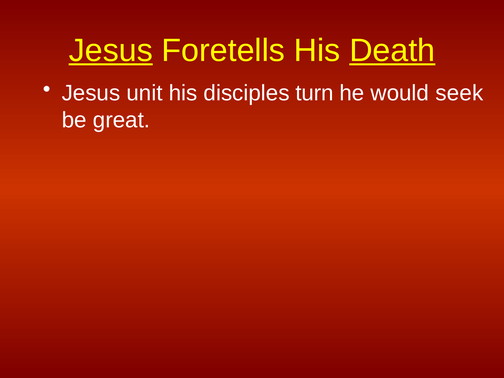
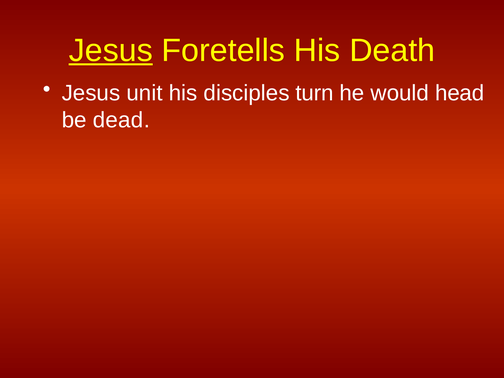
Death underline: present -> none (392, 51)
seek: seek -> head (460, 93)
great: great -> dead (121, 120)
